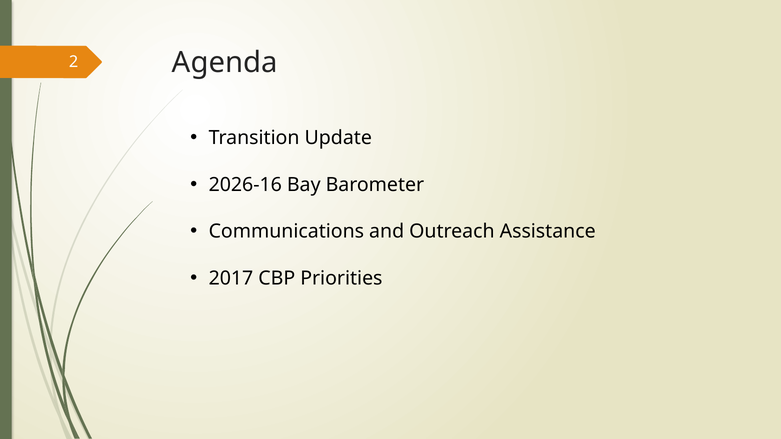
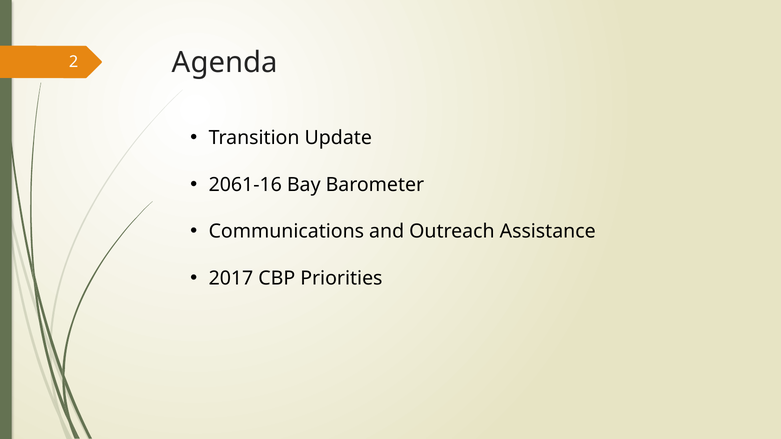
2026-16: 2026-16 -> 2061-16 (245, 185)
